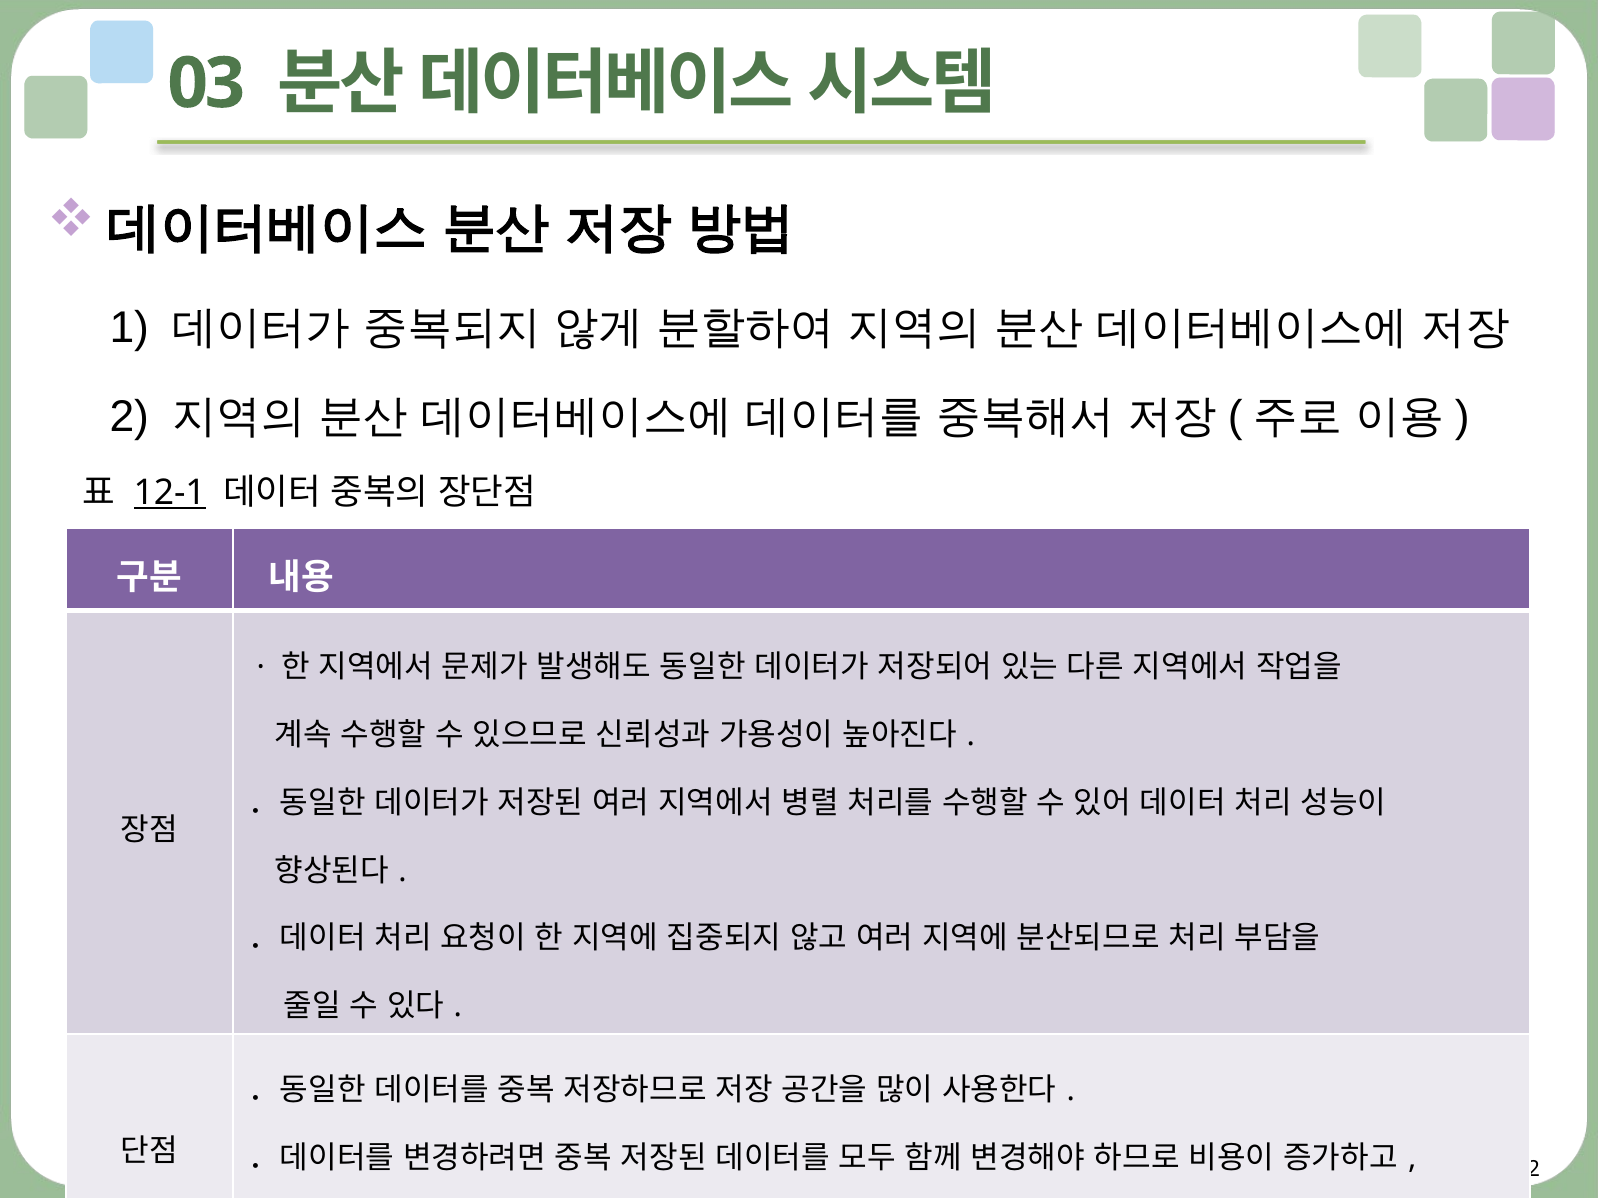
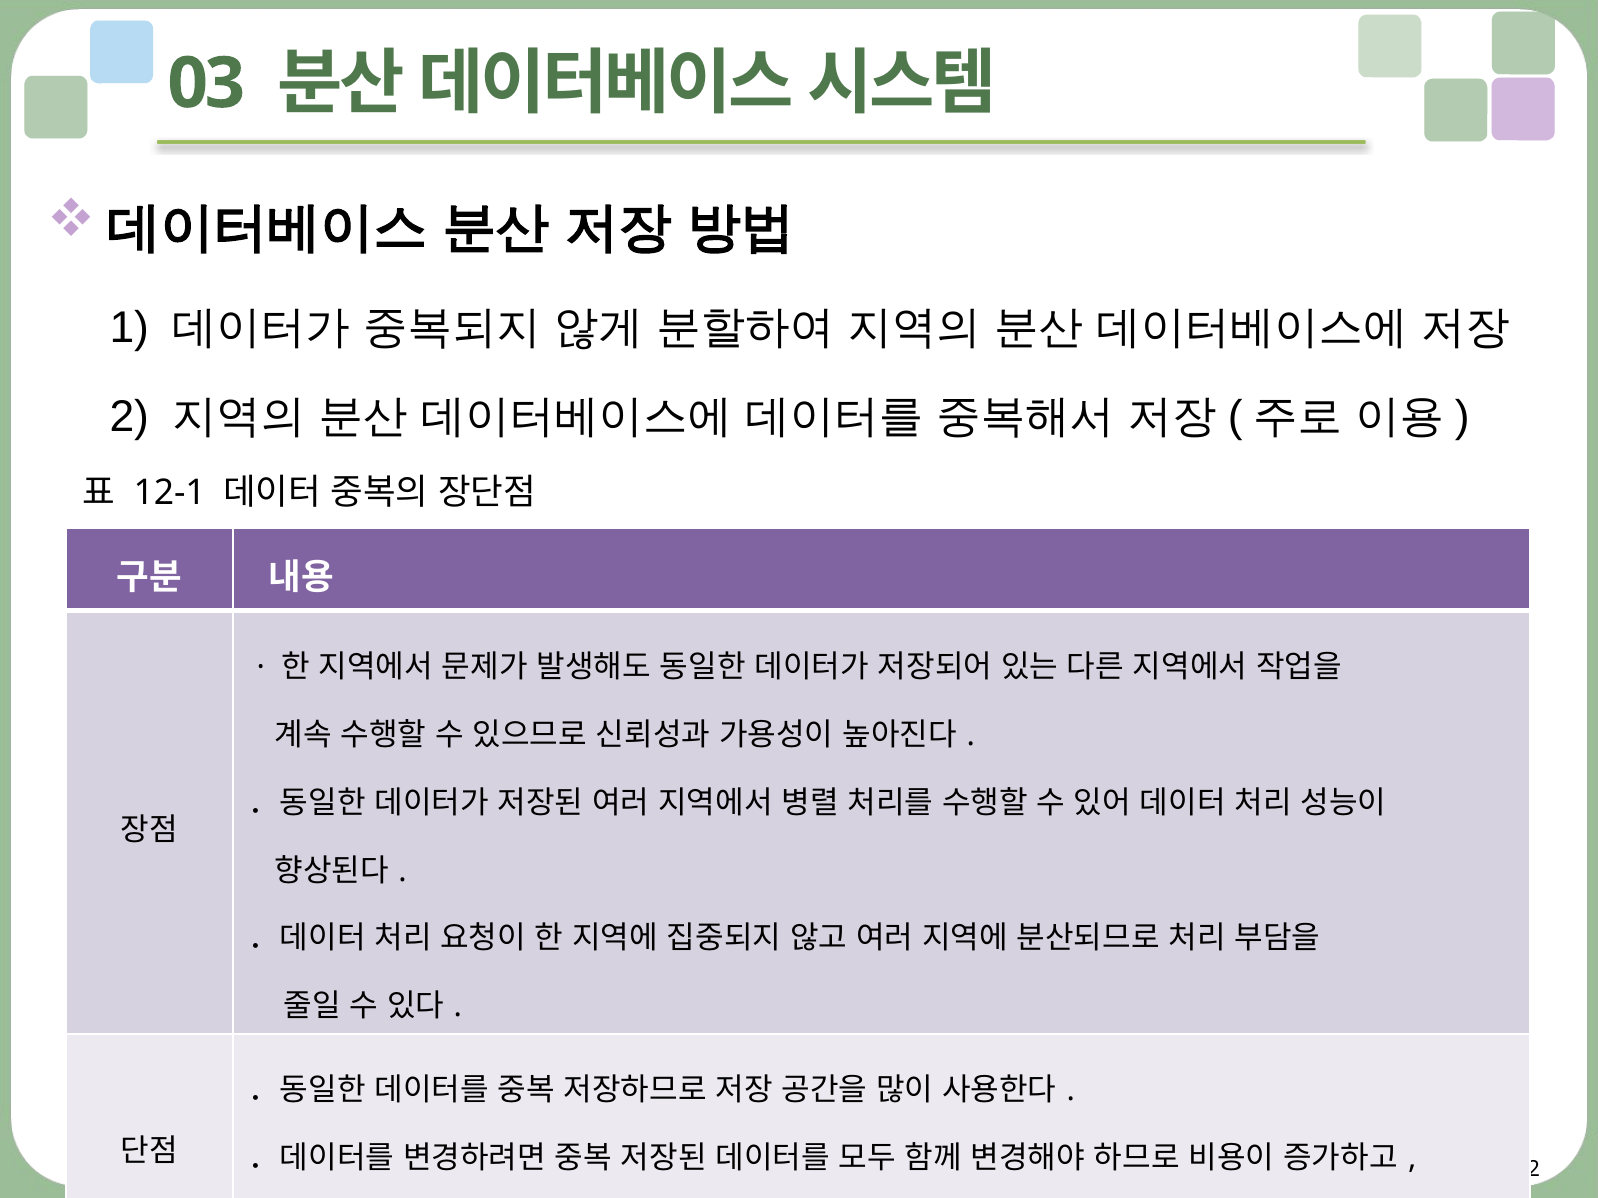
12-1 underline: present -> none (170, 493)
